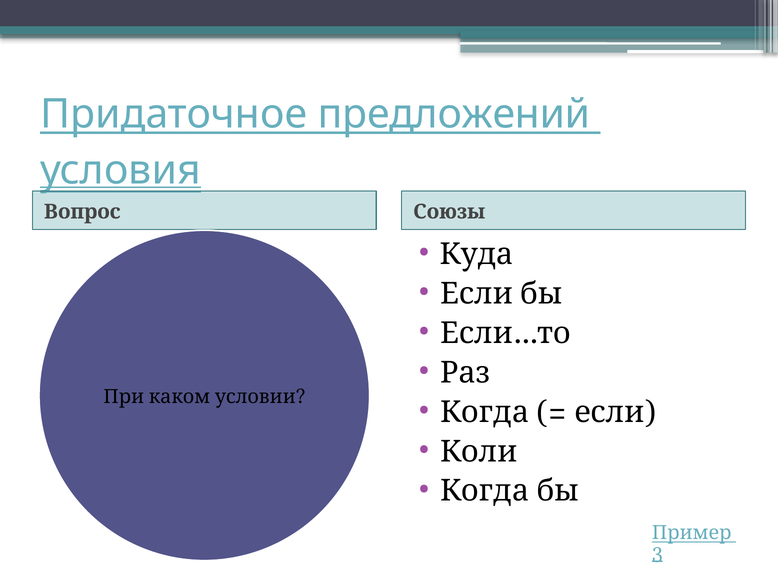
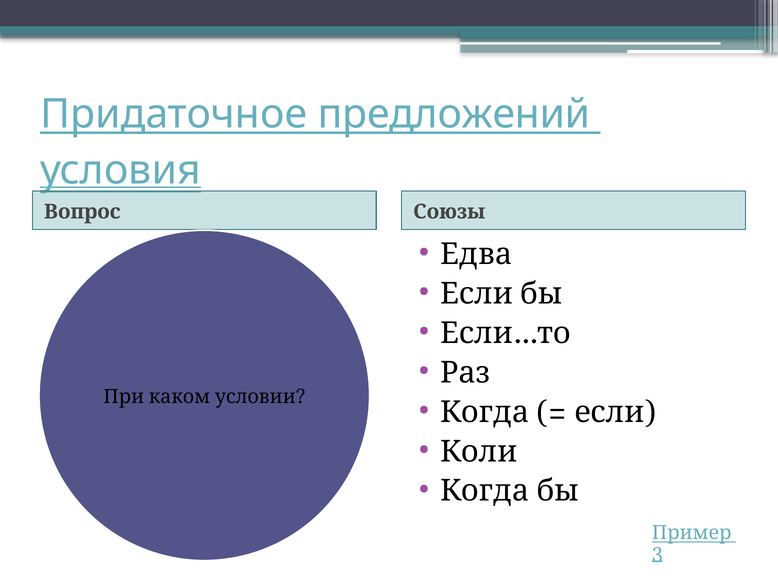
Куда: Куда -> Едва (476, 255)
